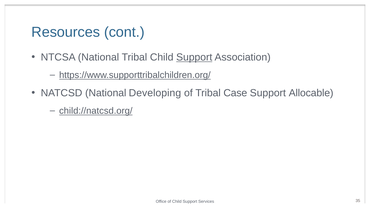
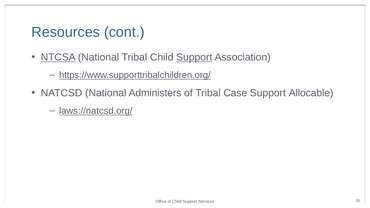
NTCSA underline: none -> present (58, 57)
Developing: Developing -> Administers (155, 93)
child://natcsd.org/: child://natcsd.org/ -> laws://natcsd.org/ (96, 111)
